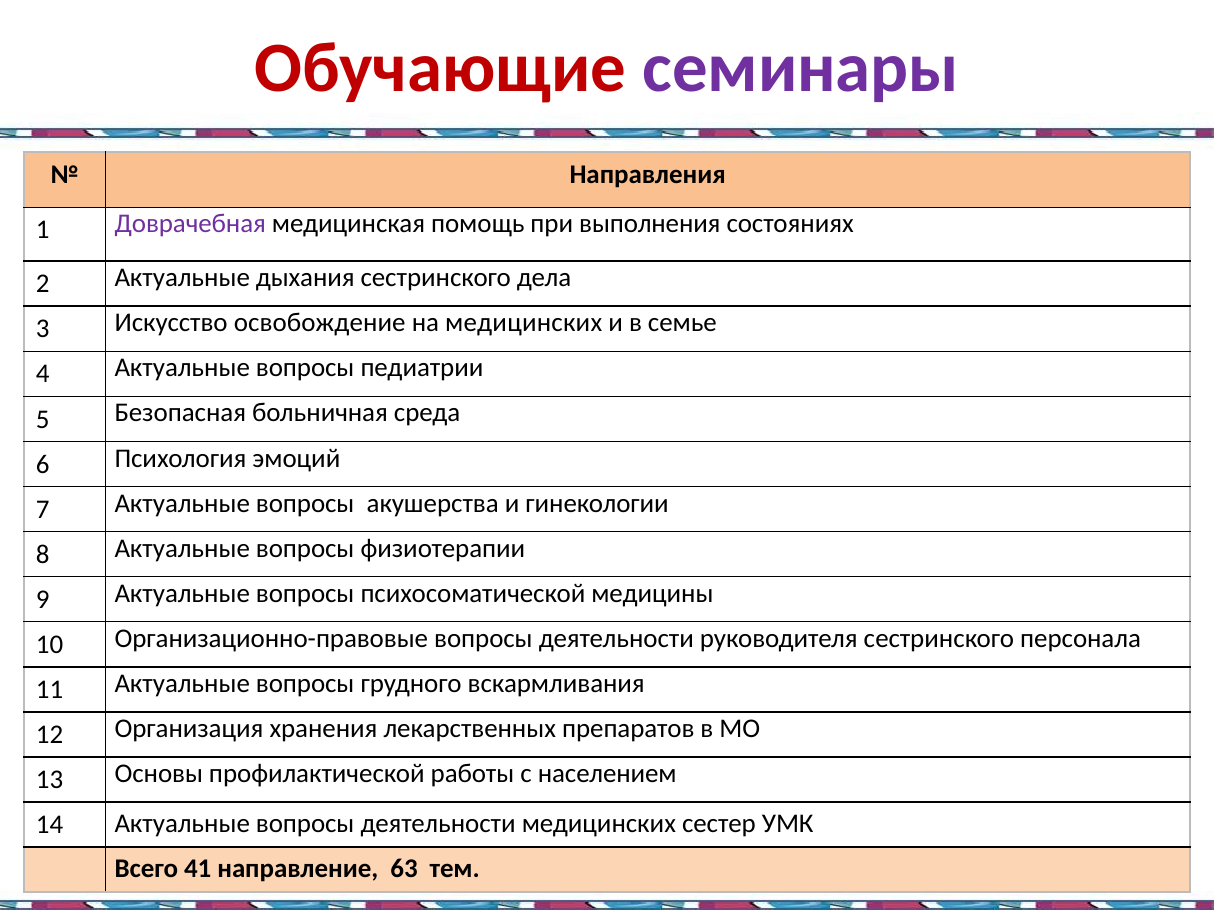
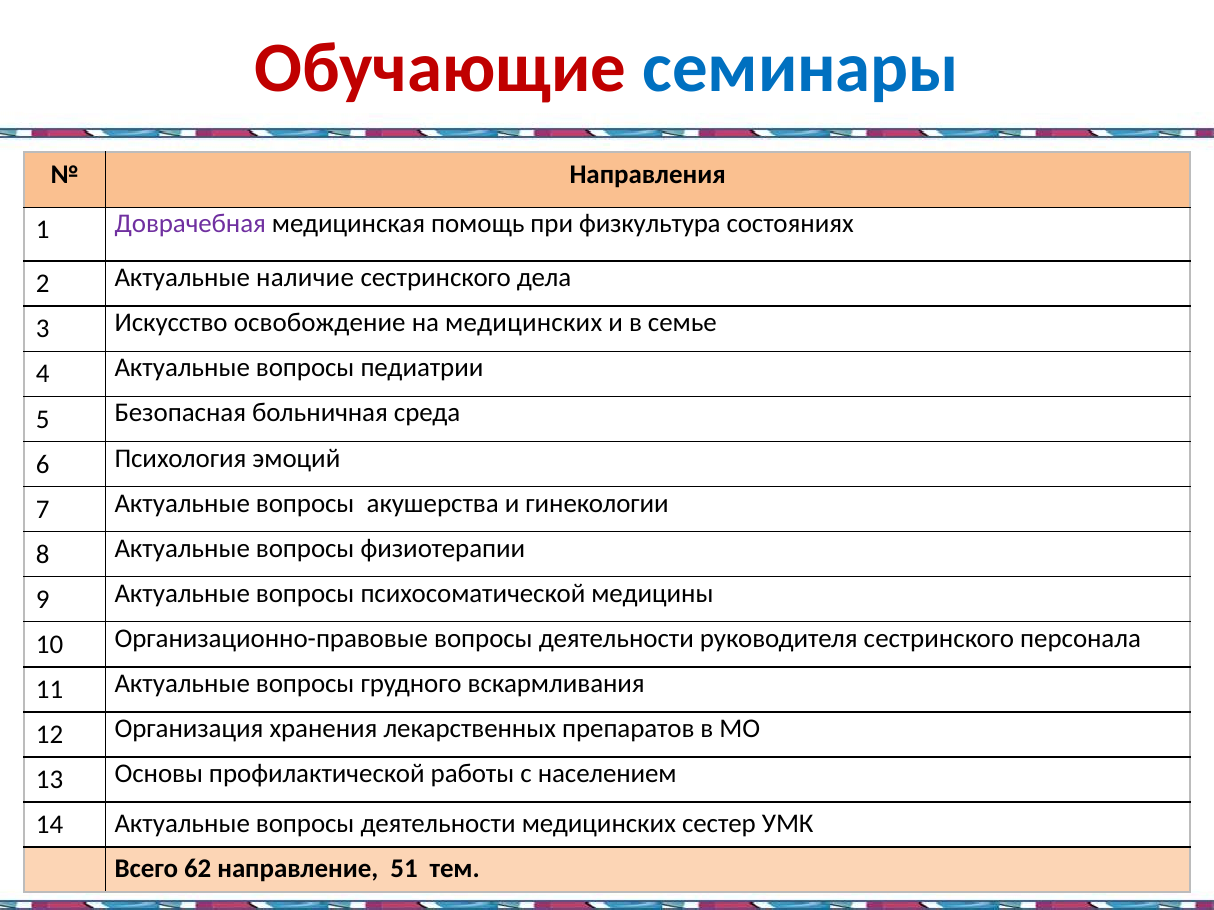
семинары colour: purple -> blue (801, 68)
выполнения: выполнения -> физкультура (650, 224)
дыхания: дыхания -> наличие (305, 278)
41: 41 -> 62 (198, 869)
63: 63 -> 51 (404, 869)
